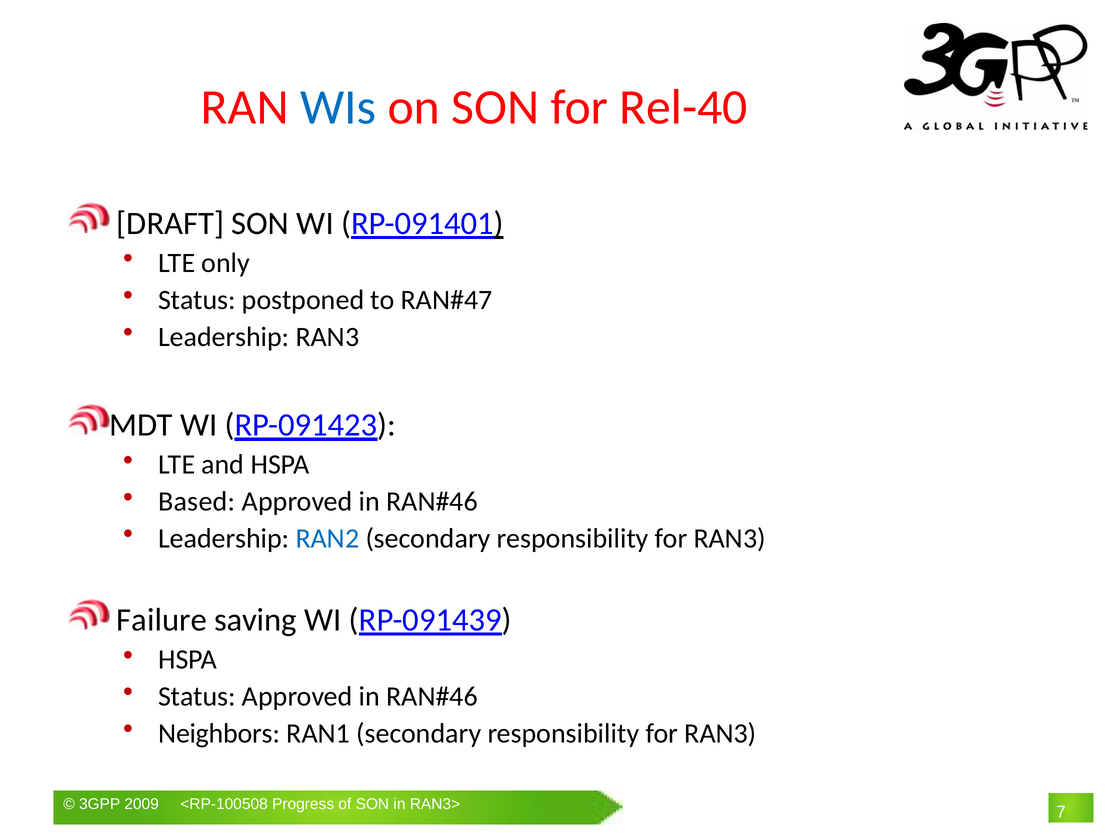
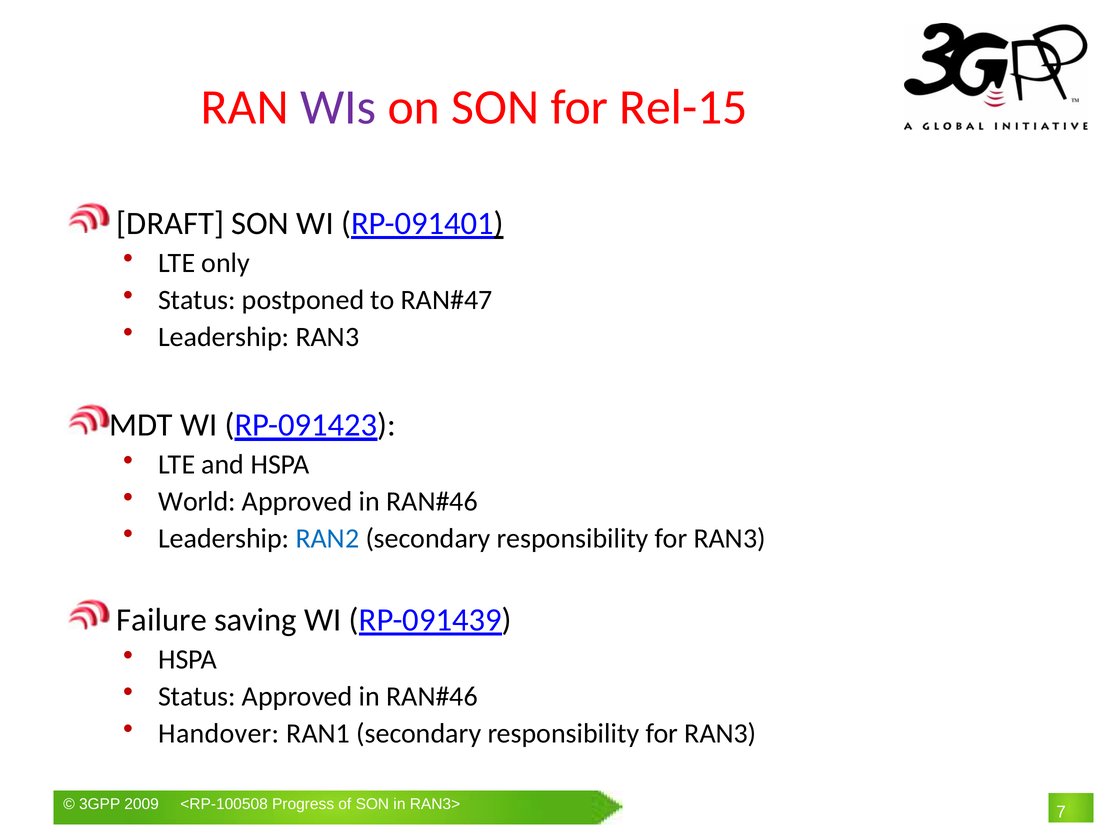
WIs colour: blue -> purple (338, 107)
Rel-40: Rel-40 -> Rel-15 (684, 107)
Based: Based -> World (197, 502)
Neighbors: Neighbors -> Handover (219, 734)
